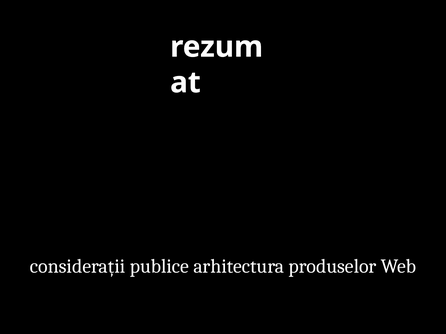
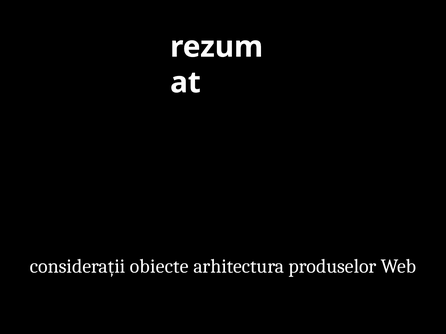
publice: publice -> obiecte (159, 267)
